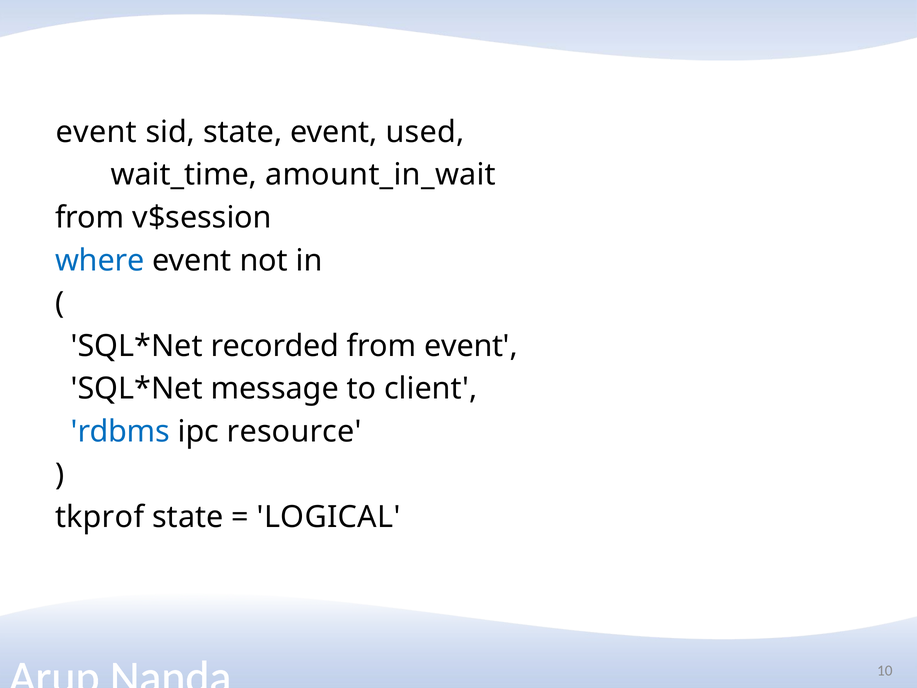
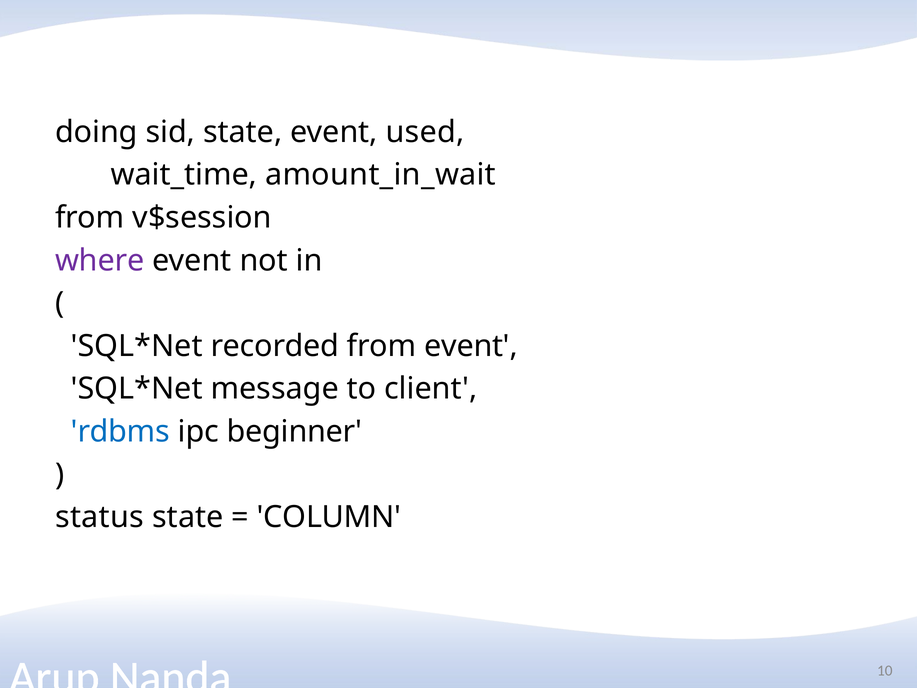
event: event -> doing (96, 132)
where colour: blue -> purple (100, 260)
resource: resource -> beginner (294, 432)
tkprof: tkprof -> status (100, 517)
LOGICAL: LOGICAL -> COLUMN (329, 517)
